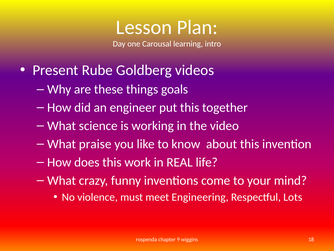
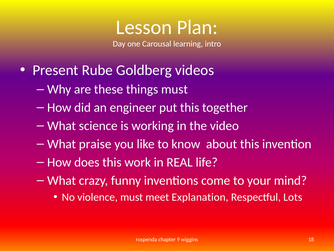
things goals: goals -> must (174, 89)
Engineering: Engineering -> Explanation (200, 197)
